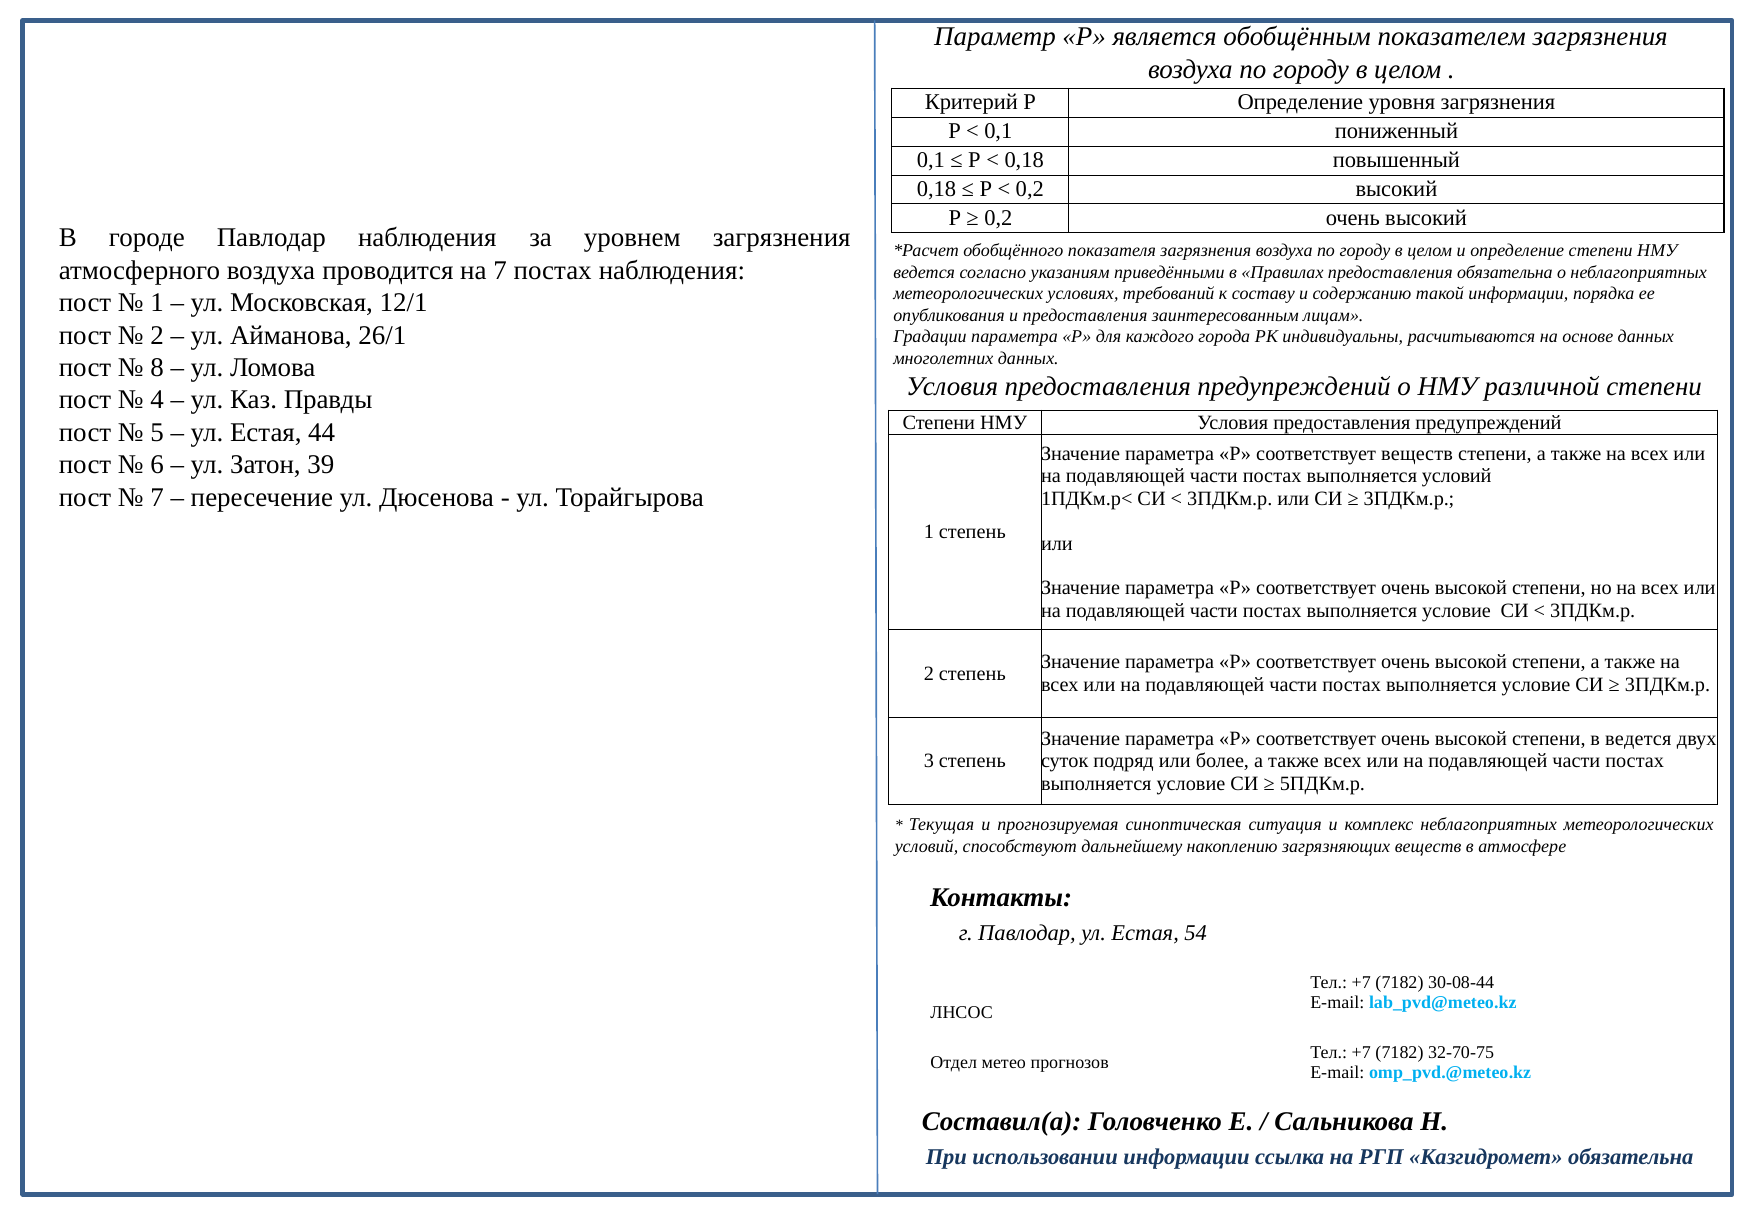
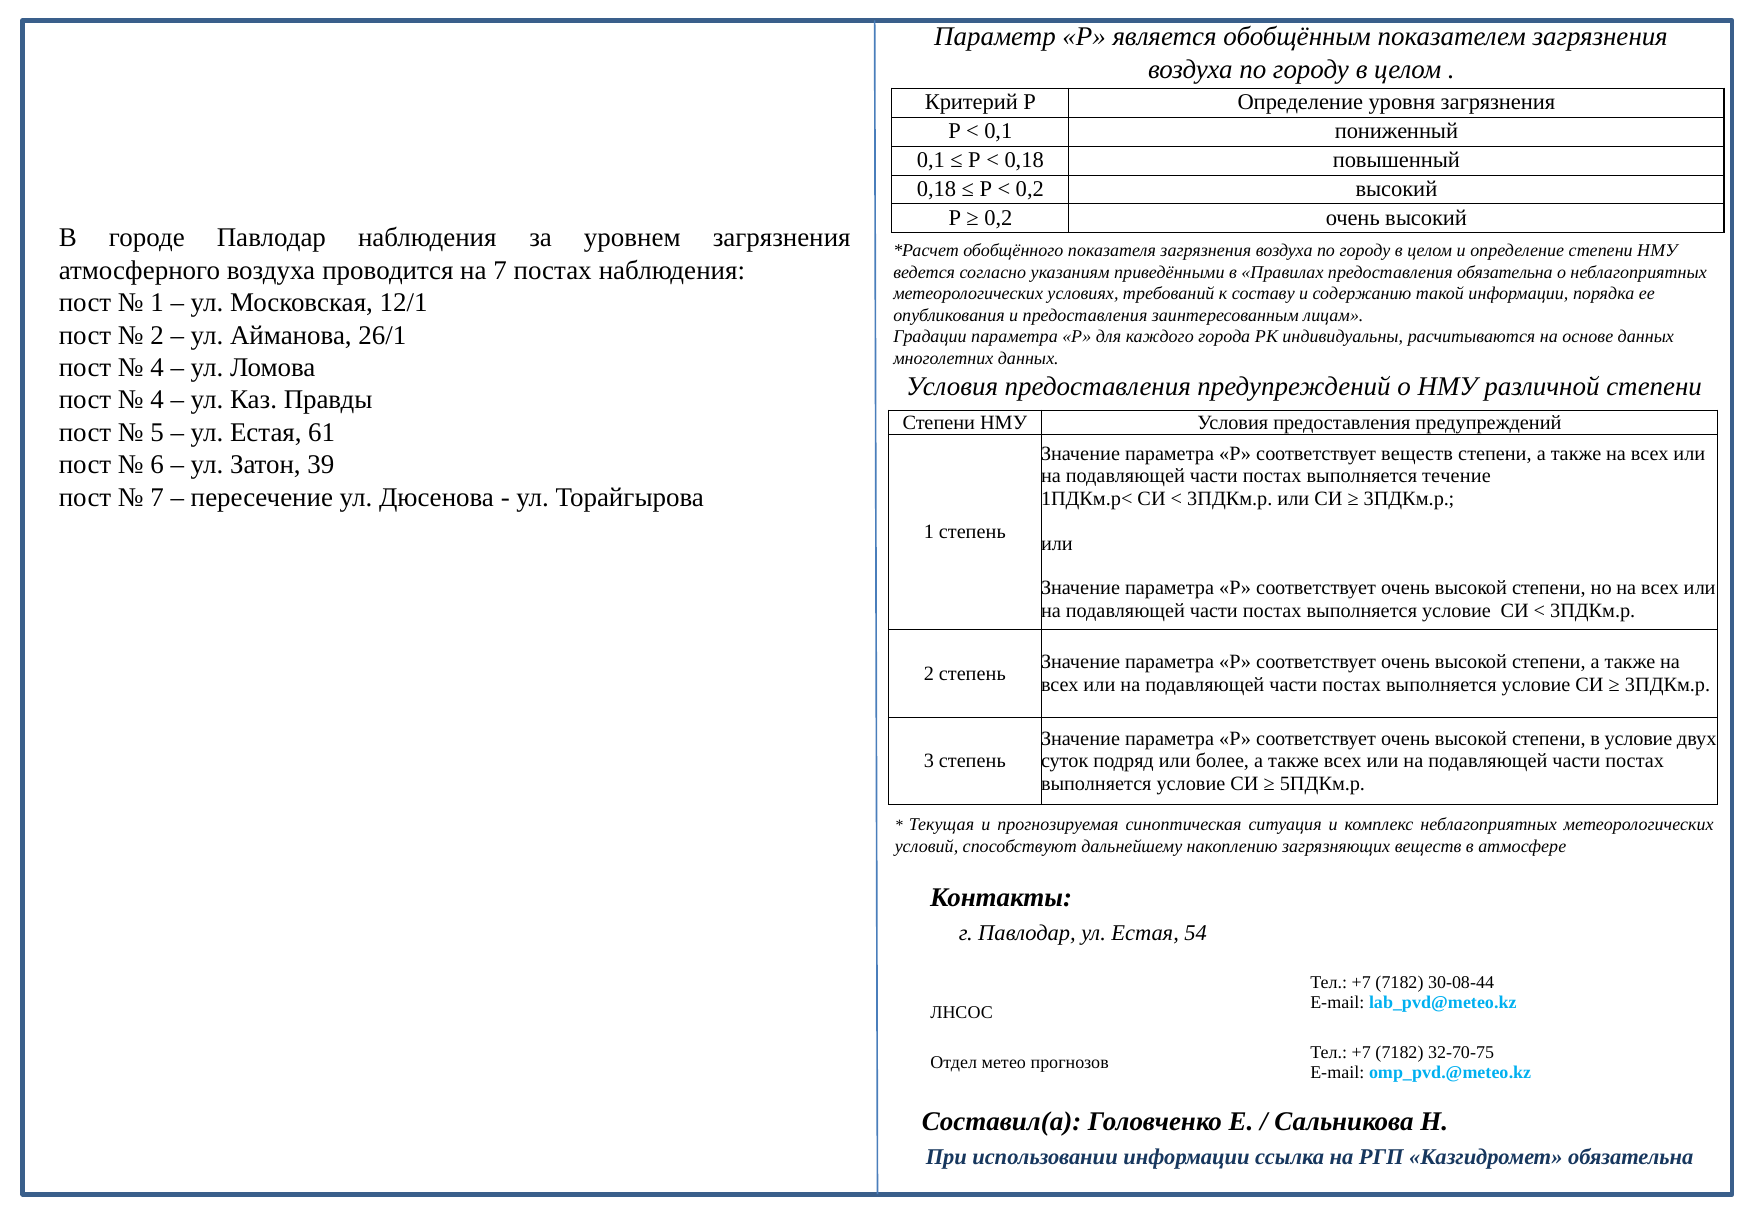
8: 8 -> 4 (157, 368)
44: 44 -> 61 (322, 432)
выполняется условий: условий -> течение (1457, 476)
в ведется: ведется -> условие (1638, 739)
